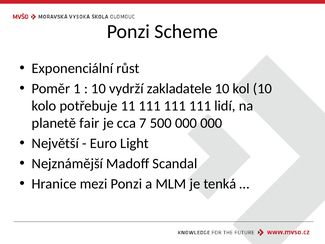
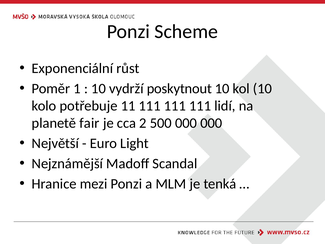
zakladatele: zakladatele -> poskytnout (179, 88)
7: 7 -> 2 (143, 123)
